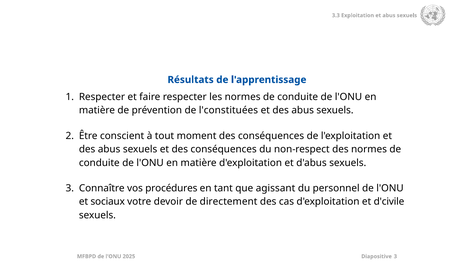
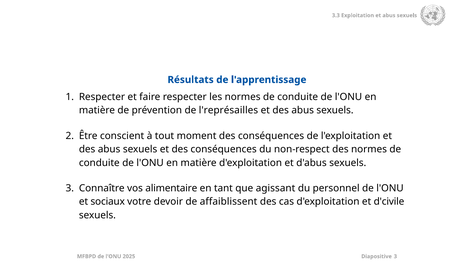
l'constituées: l'constituées -> l'représailles (228, 110)
procédures: procédures -> alimentaire (171, 188)
directement: directement -> affaiblissent (229, 201)
